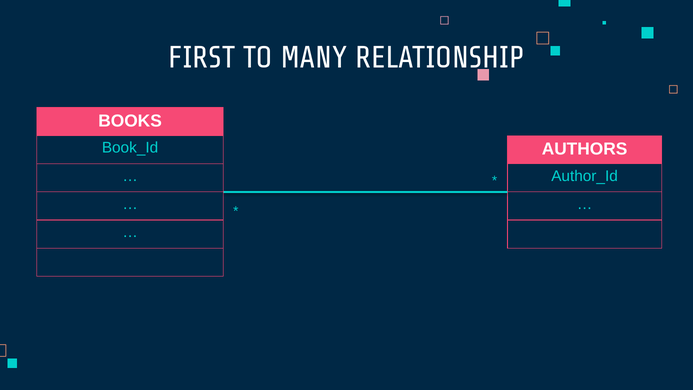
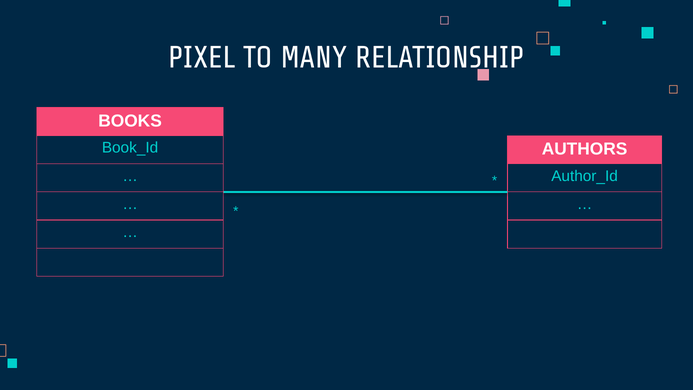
FIRST: FIRST -> PIXEL (202, 57)
